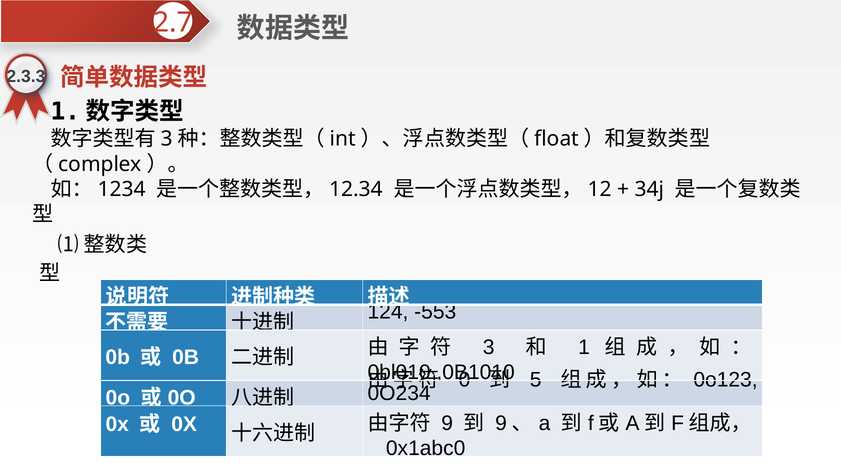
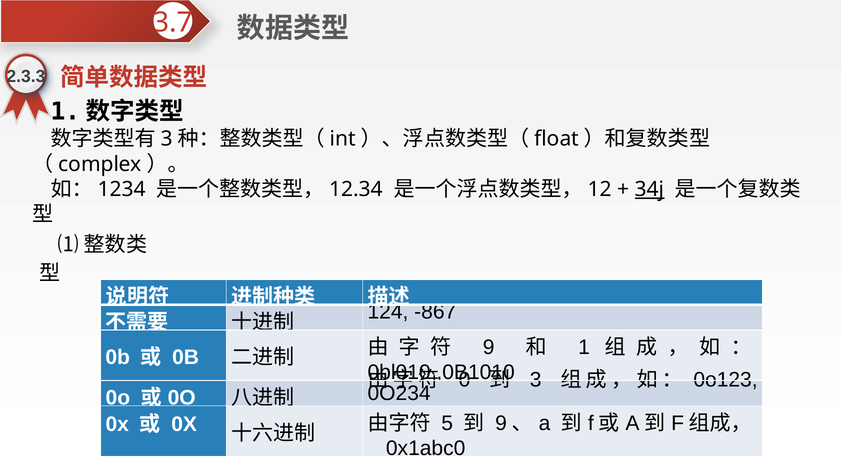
2.7: 2.7 -> 3.7 (173, 23)
34j underline: none -> present (650, 189)
-553: -553 -> -867 (435, 312)
3: 3 -> 9 (489, 347)
5: 5 -> 3 (536, 380)
9: 9 -> 5 (447, 423)
